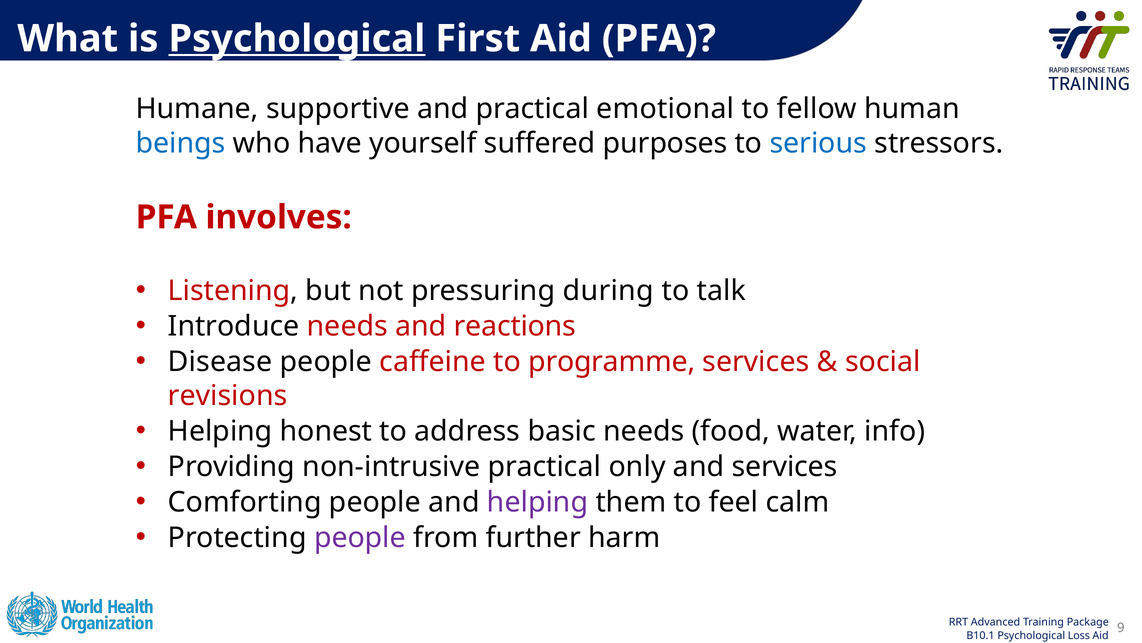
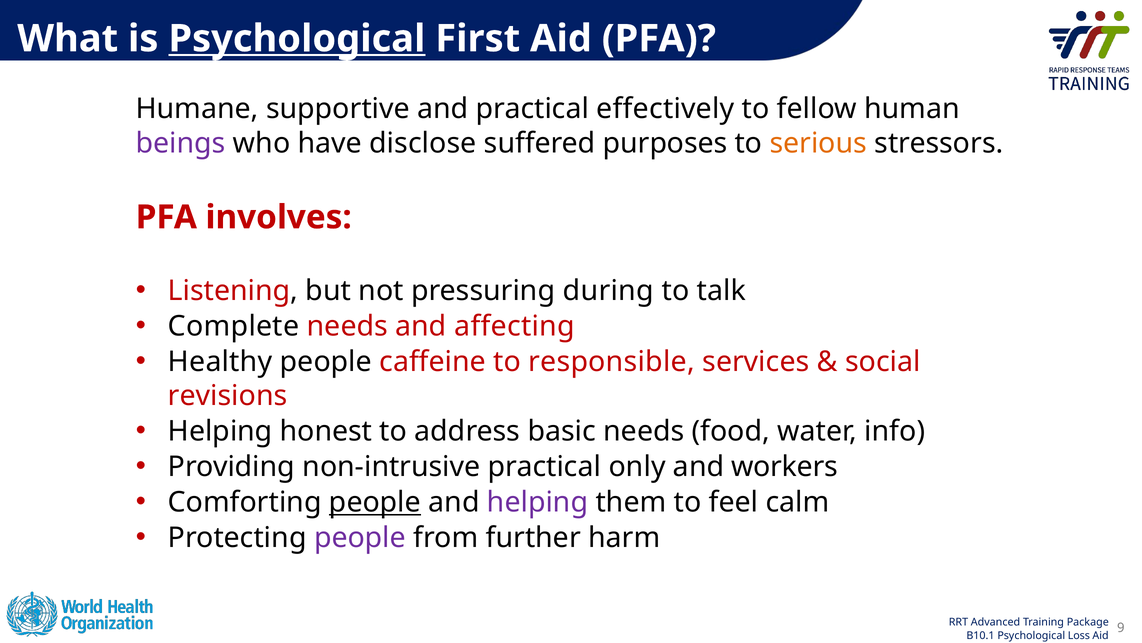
emotional: emotional -> effectively (665, 109)
beings colour: blue -> purple (181, 143)
yourself: yourself -> disclose (423, 143)
serious colour: blue -> orange (818, 143)
Introduce: Introduce -> Complete (234, 326)
reactions: reactions -> affecting (515, 326)
Disease: Disease -> Healthy (220, 361)
programme: programme -> responsible (611, 361)
and services: services -> workers (785, 467)
people underline: none -> present (375, 502)
